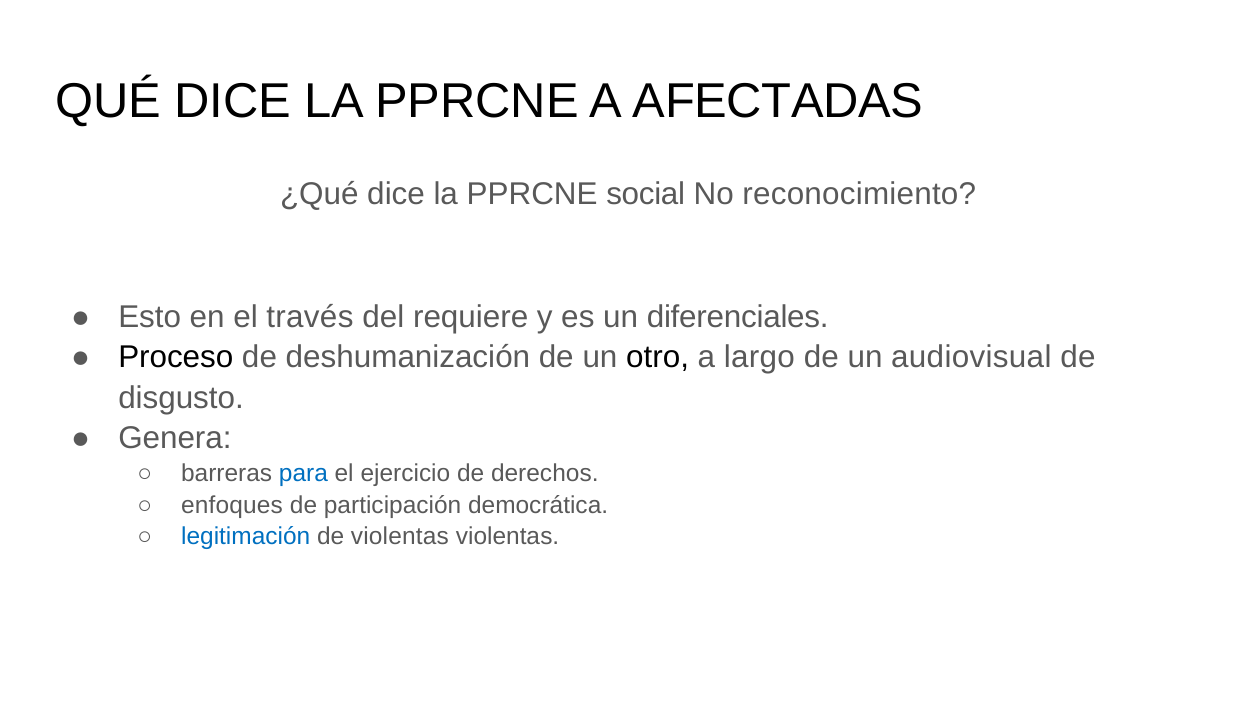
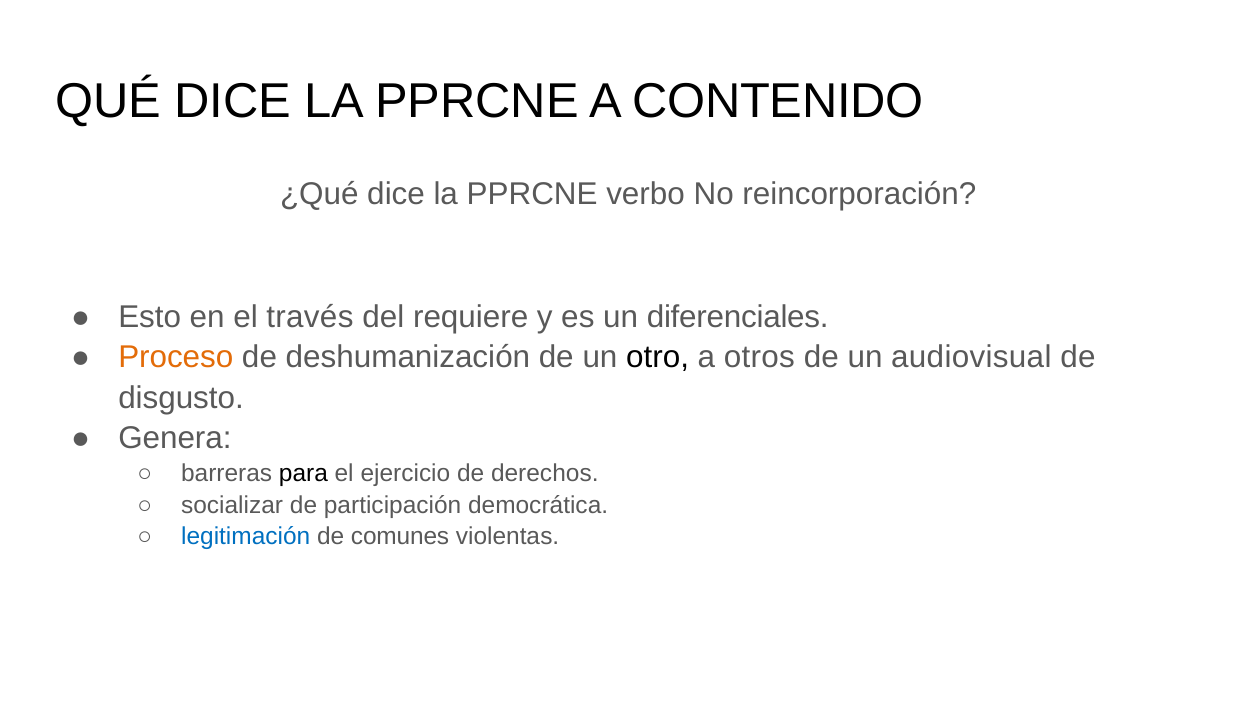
AFECTADAS: AFECTADAS -> CONTENIDO (778, 102)
social: social -> verbo (646, 194)
reconocimiento: reconocimiento -> reincorporación (859, 194)
Proceso colour: black -> orange (176, 358)
largo: largo -> otros (759, 358)
para colour: blue -> black (303, 474)
enfoques: enfoques -> socializar (232, 505)
de violentas: violentas -> comunes (400, 537)
